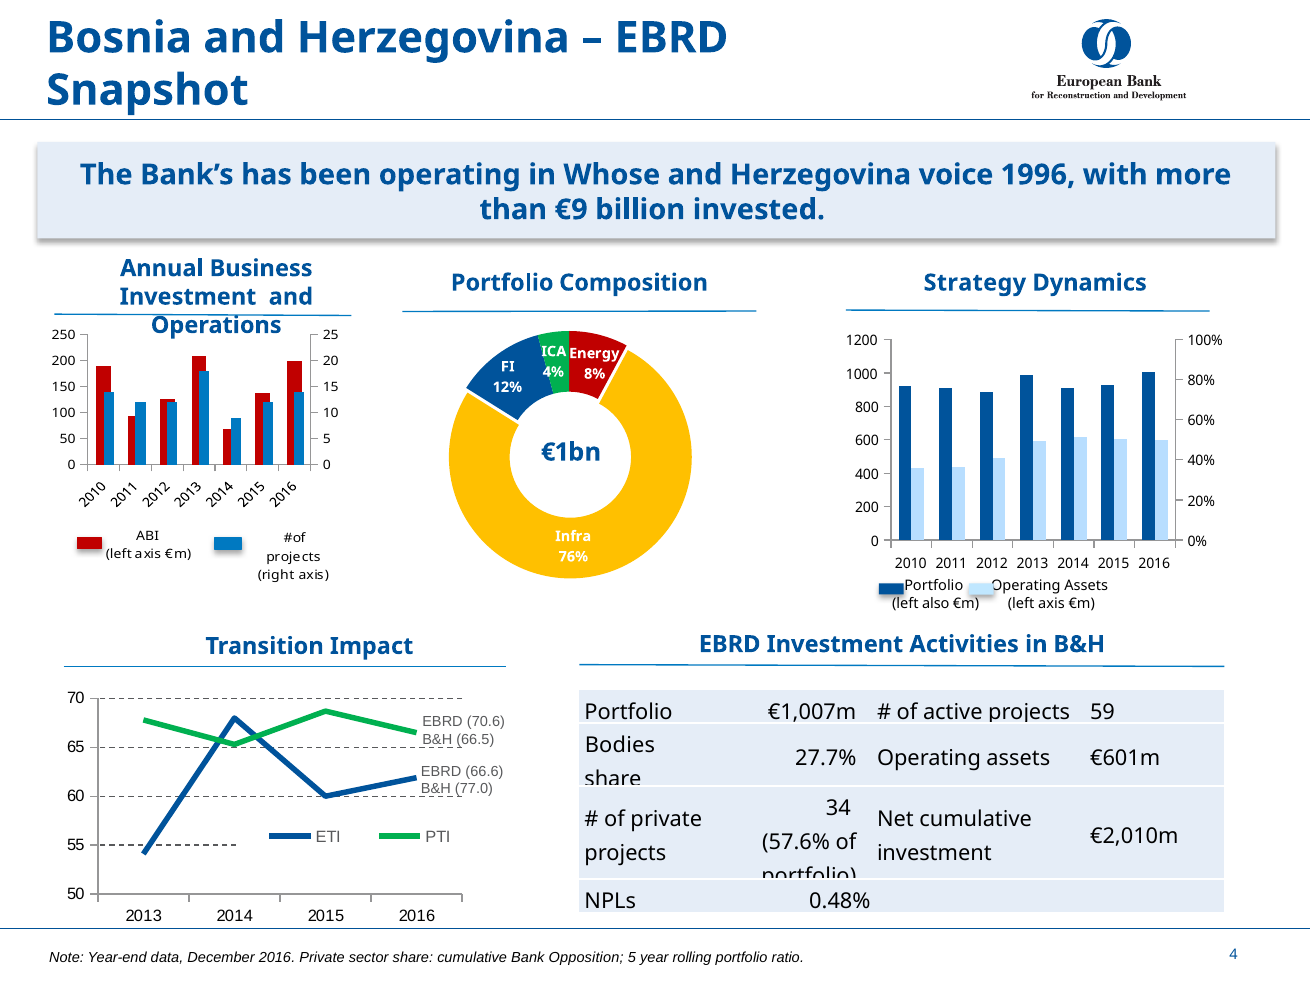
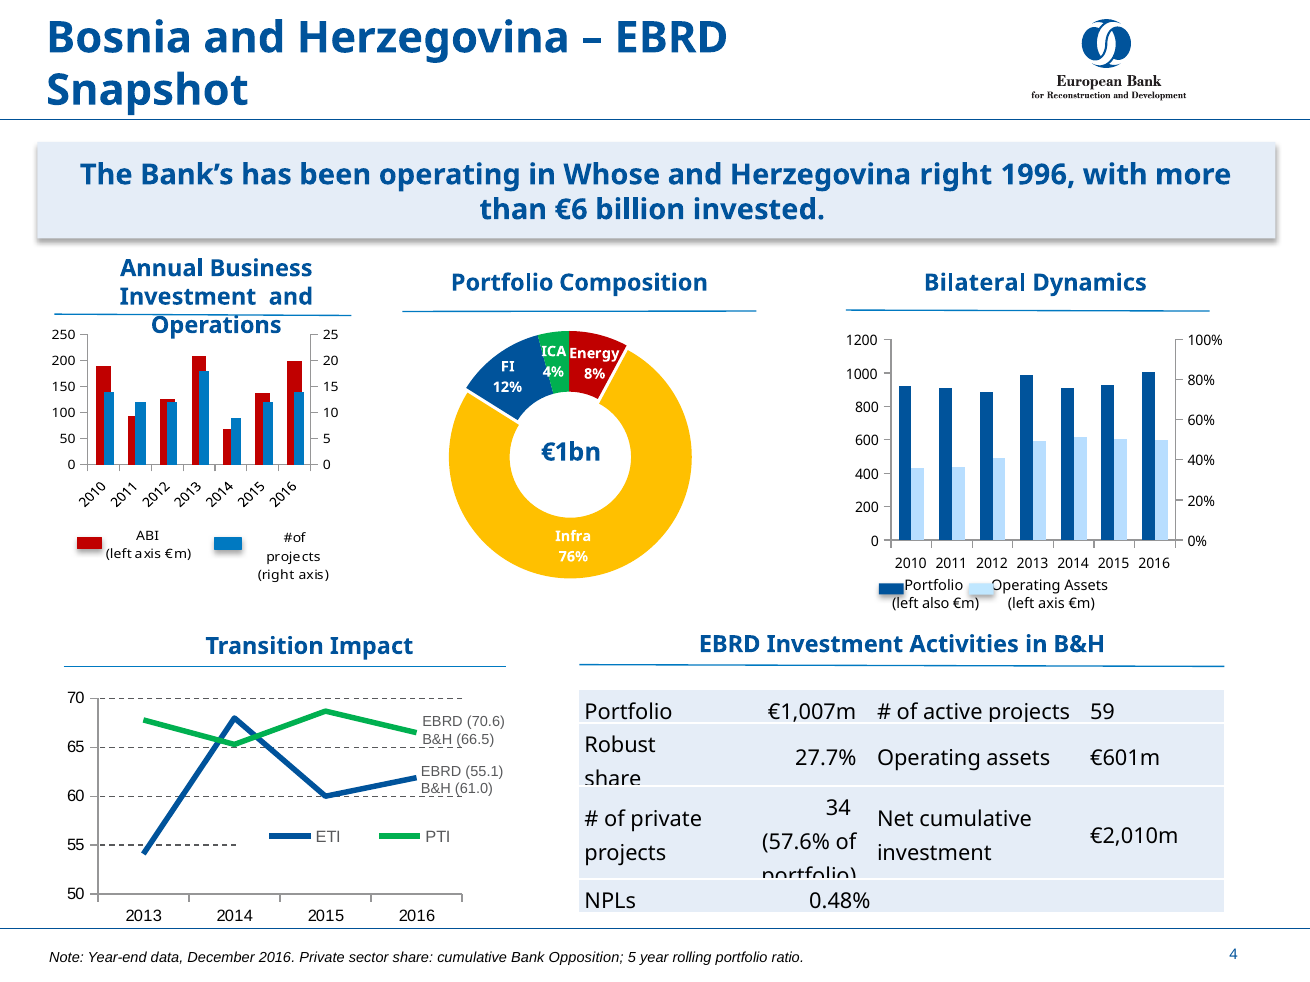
Herzegovina voice: voice -> right (956, 175)
€9: €9 -> €6 (571, 210)
Strategy: Strategy -> Bilateral (975, 283)
Bodies: Bodies -> Robust (620, 745)
66.6: 66.6 -> 55.1 (485, 772)
77.0: 77.0 -> 61.0 (474, 789)
